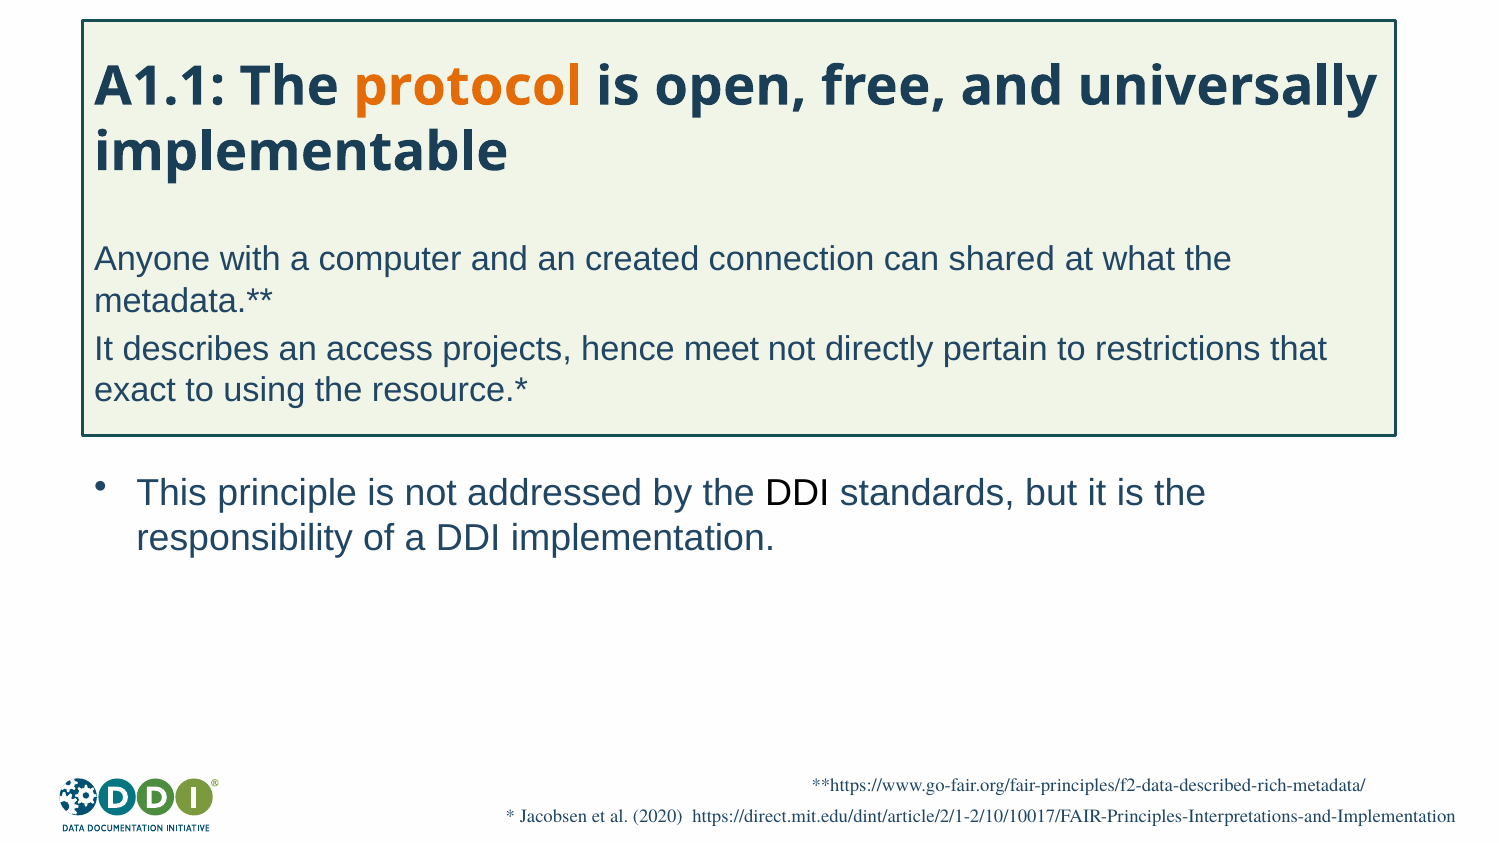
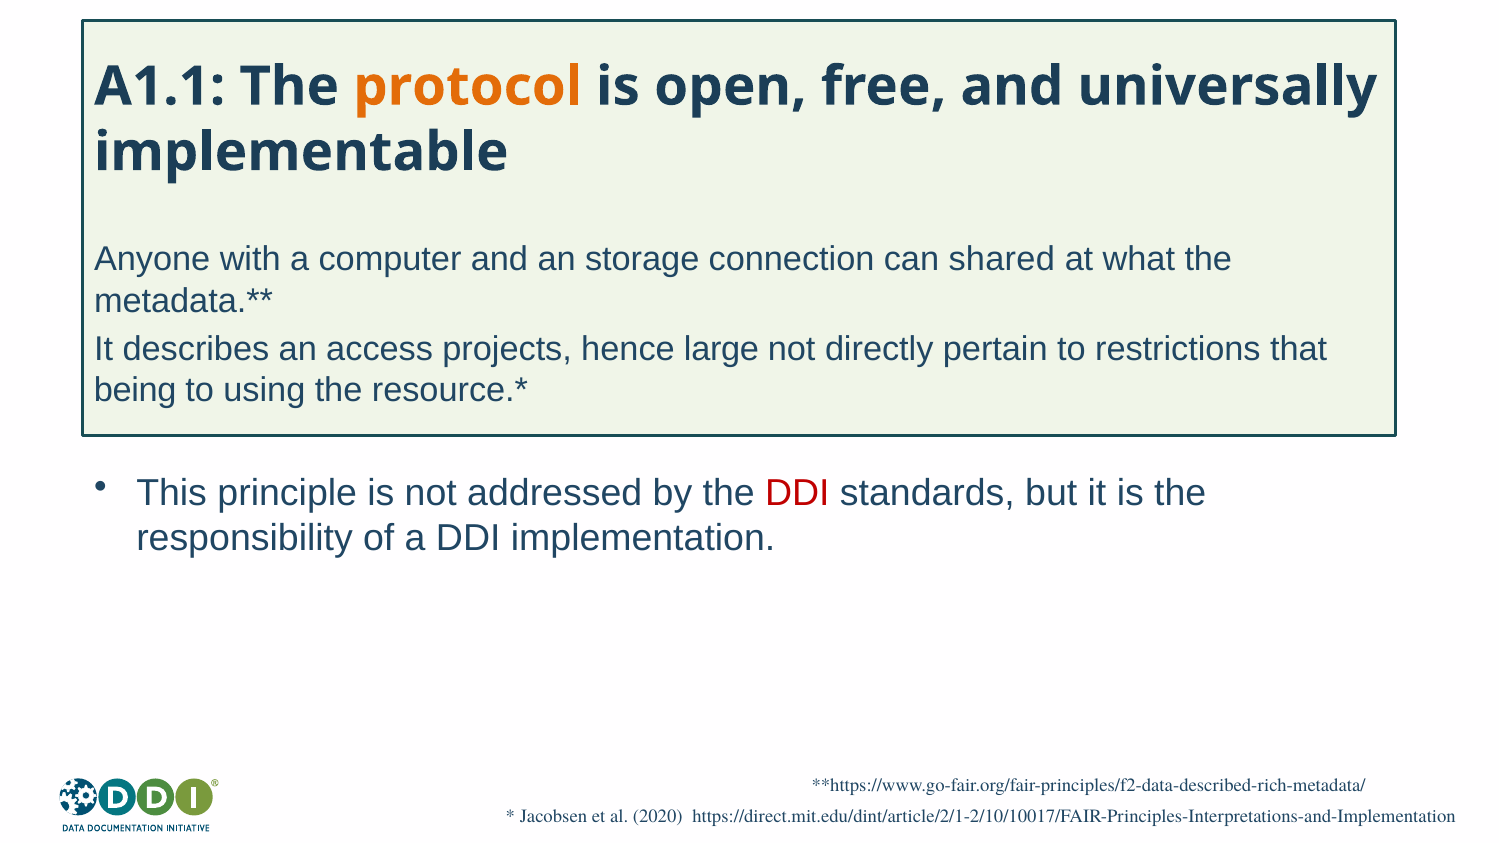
created: created -> storage (642, 260)
meet: meet -> large (721, 349)
exact: exact -> being (135, 390)
DDI colour: black -> red (797, 493)
